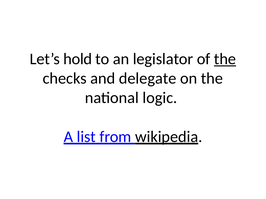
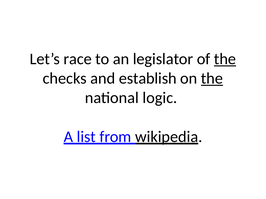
hold: hold -> race (78, 59)
delegate: delegate -> establish (148, 79)
the underline: none -> present (212, 79)
